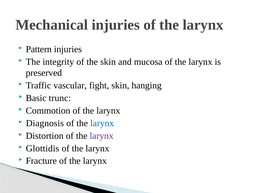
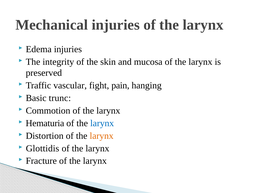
Pattern: Pattern -> Edema (39, 49)
fight skin: skin -> pain (120, 86)
Diagnosis: Diagnosis -> Hematuria (45, 124)
larynx colour: purple -> orange (102, 136)
